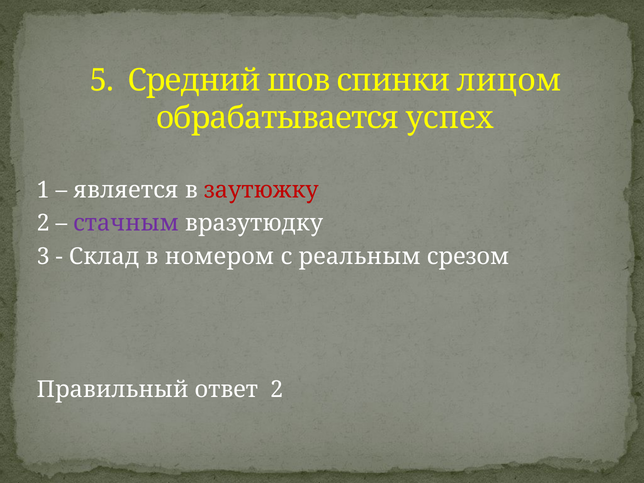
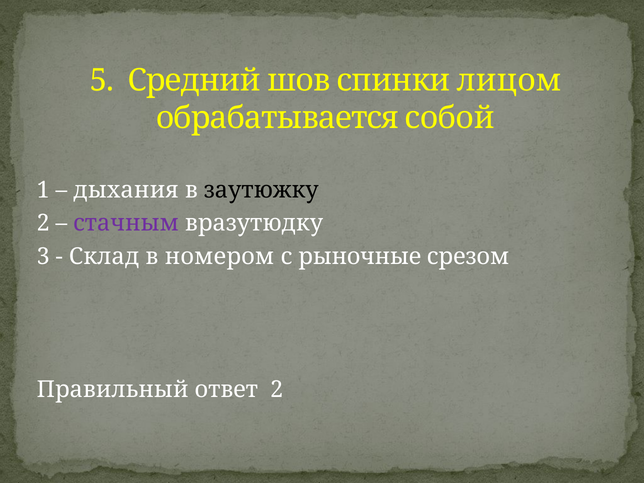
успех: успех -> собой (450, 118)
является: является -> дыхания (126, 190)
заутюжку colour: red -> black (261, 190)
реальным: реальным -> рыночные (360, 256)
